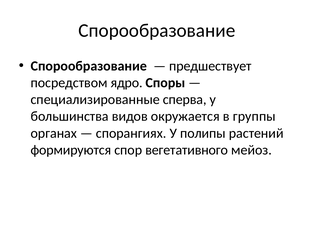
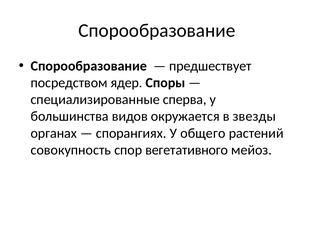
ядро: ядро -> ядер (127, 83)
группы: группы -> звезды (254, 116)
полипы: полипы -> общего (203, 133)
формируются: формируются -> совокупность (71, 150)
